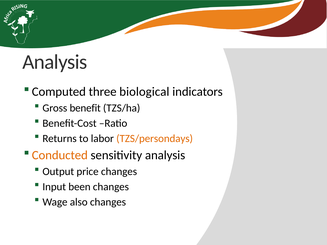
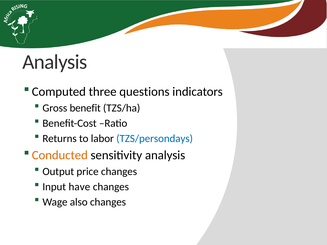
biological: biological -> questions (144, 92)
TZS/persondays colour: orange -> blue (155, 139)
been: been -> have (79, 187)
